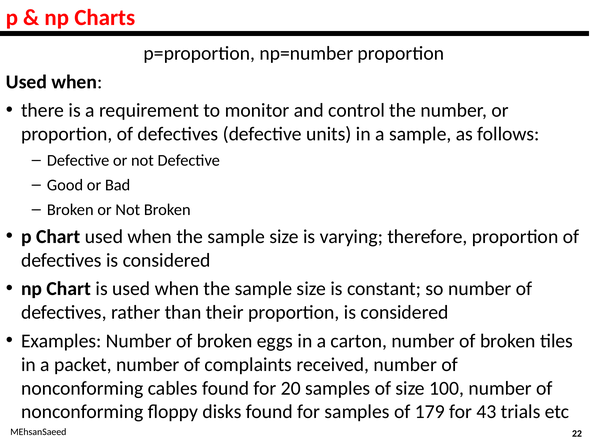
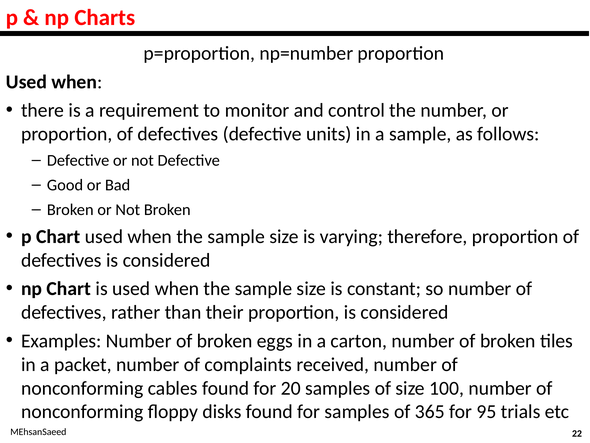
179: 179 -> 365 (430, 411)
43: 43 -> 95 (486, 411)
